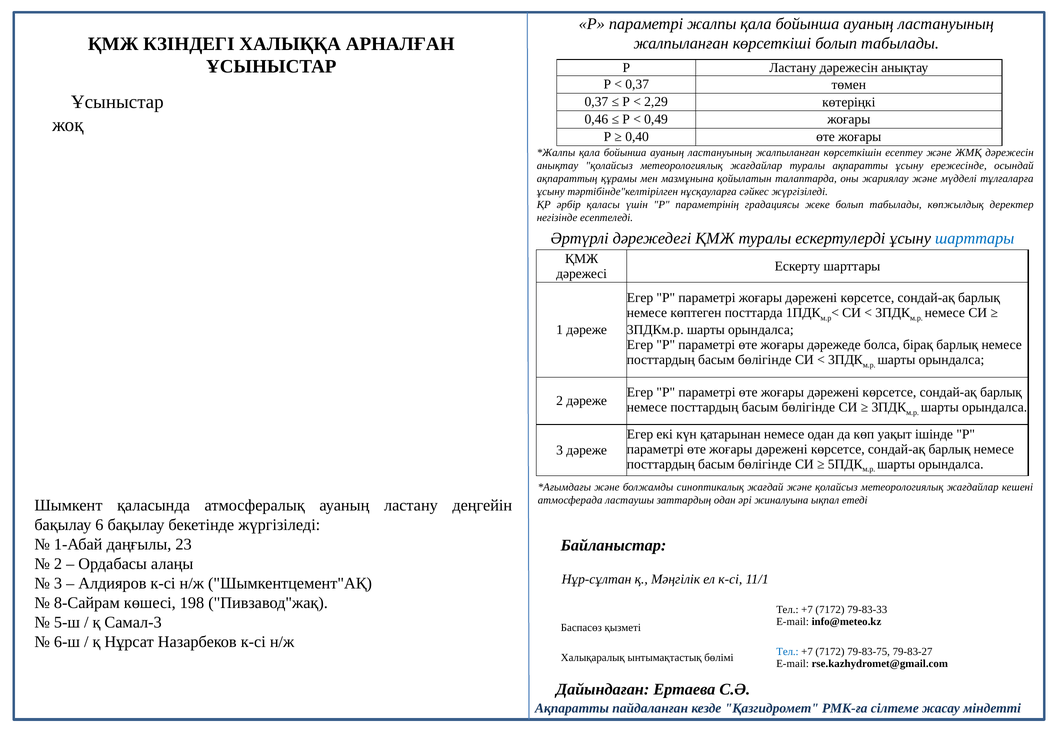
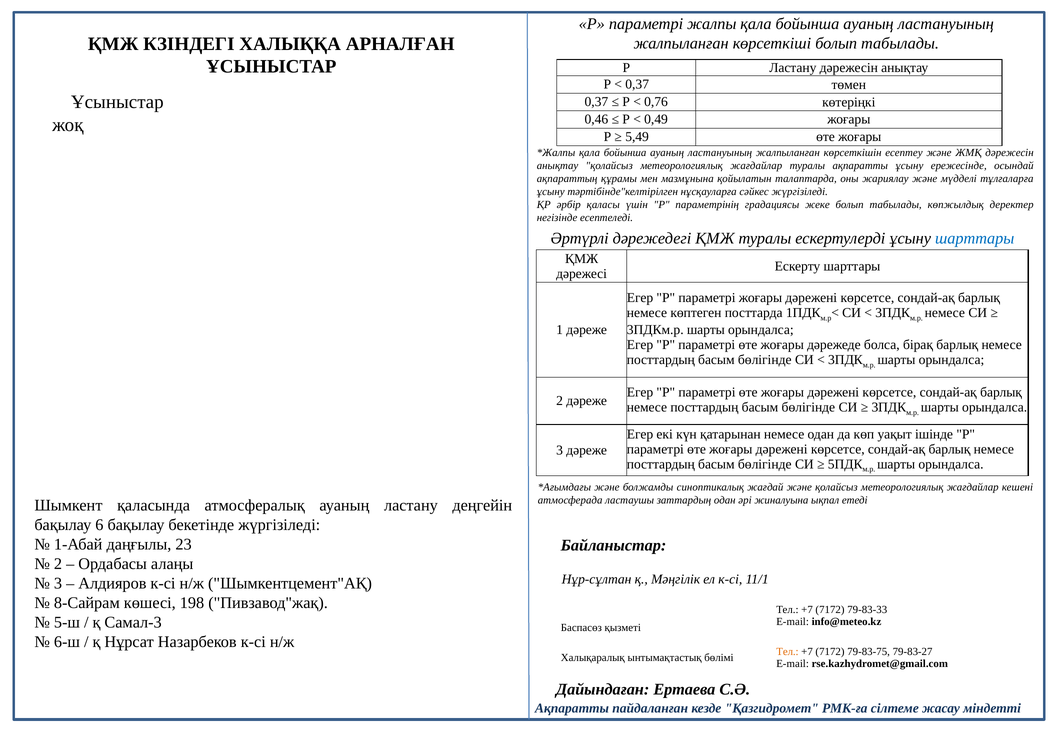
2,29: 2,29 -> 0,76 (656, 102)
0,40: 0,40 -> 5,49 (637, 137)
Тел colour: blue -> orange (787, 652)
